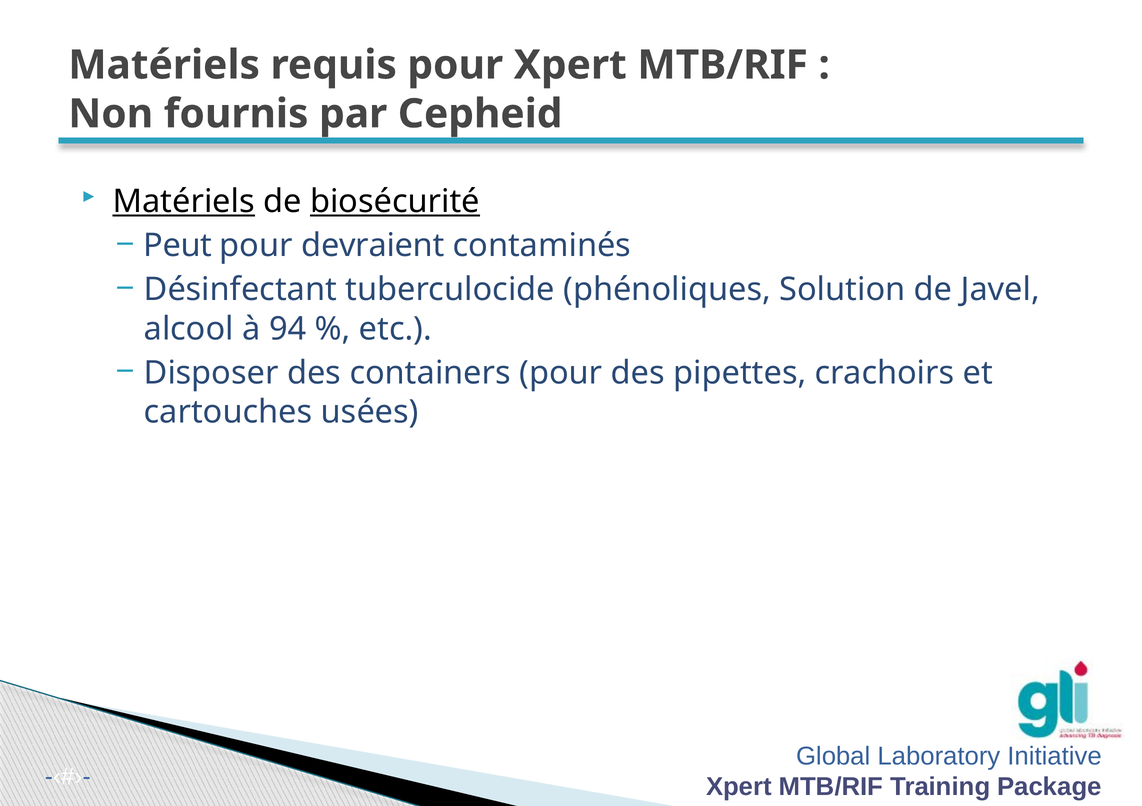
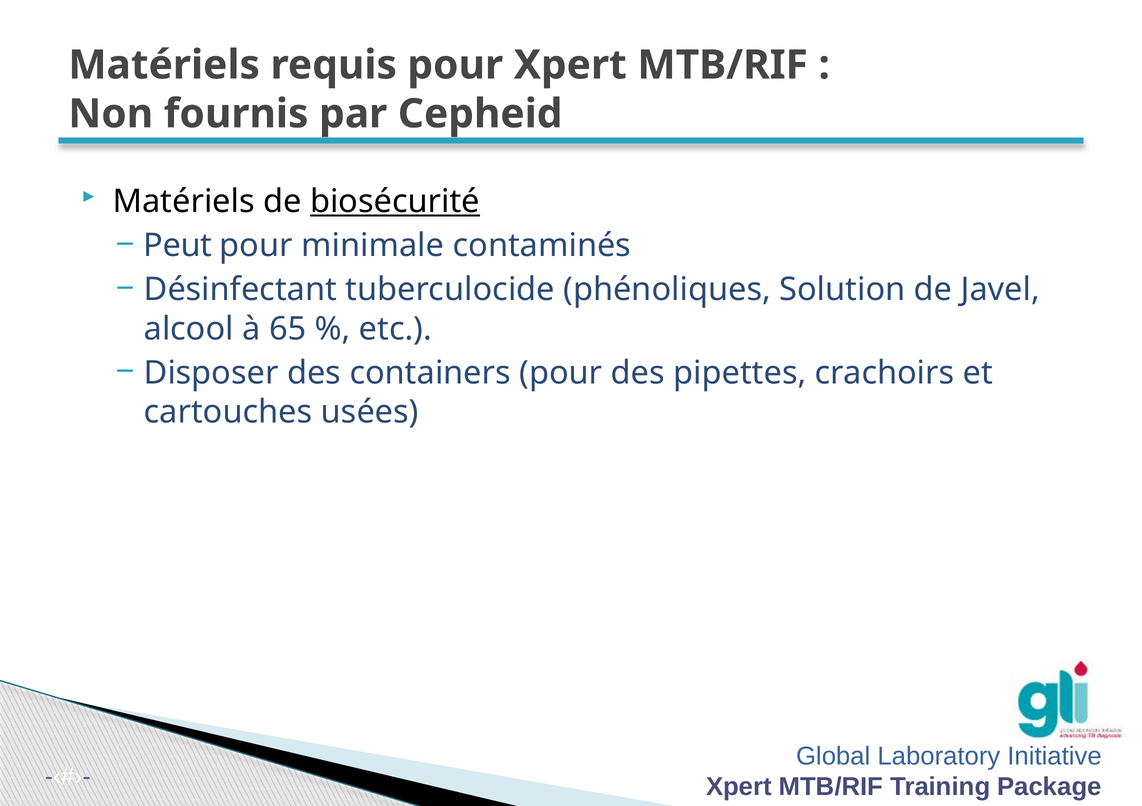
Matériels underline: present -> none (184, 201)
devraient: devraient -> minimale (373, 246)
94: 94 -> 65 (288, 329)
